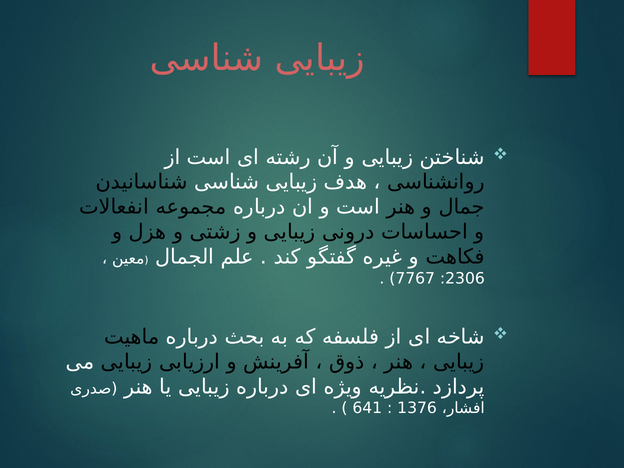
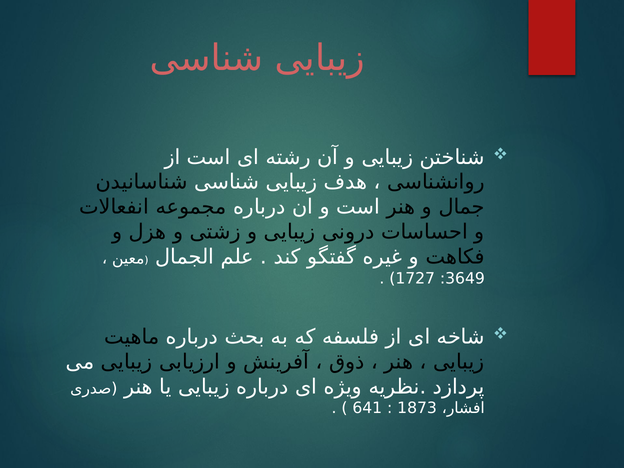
7767: 7767 -> 1727 (415, 278)
2306: 2306 -> 3649 (465, 278)
1376: 1376 -> 1873 (417, 408)
